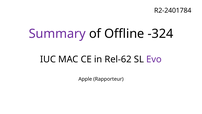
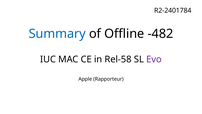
Summary colour: purple -> blue (57, 34)
-324: -324 -> -482 (160, 34)
Rel-62: Rel-62 -> Rel-58 (118, 59)
